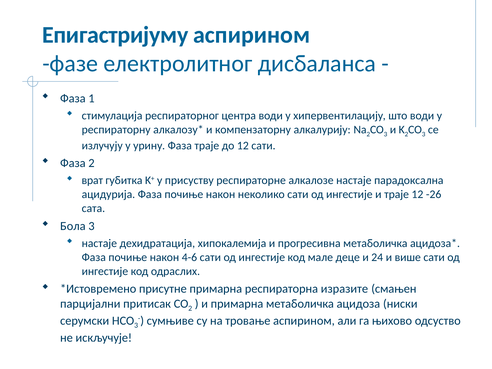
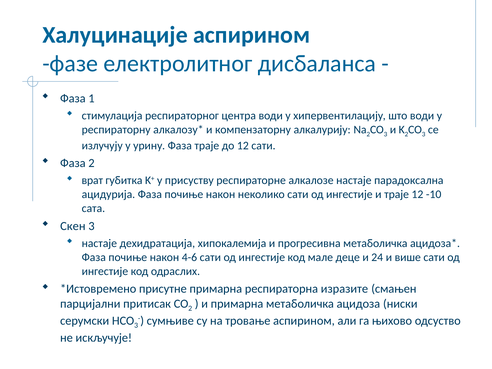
Епигастријуму: Епигастријуму -> Халуцинације (115, 35)
-26: -26 -> -10 (434, 194)
Бола: Бола -> Скен (73, 226)
